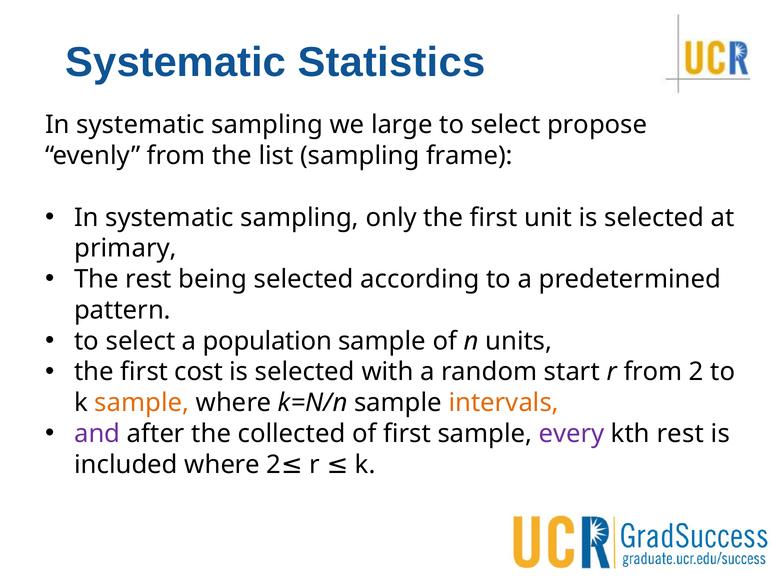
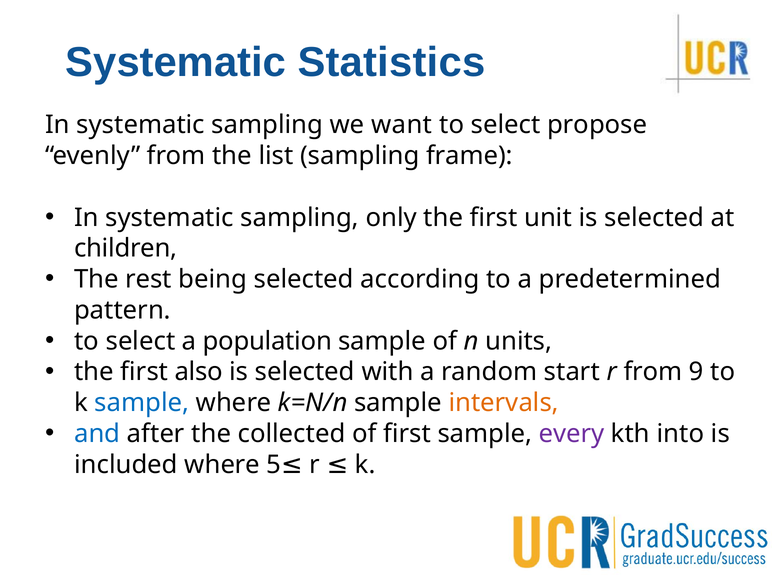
large: large -> want (402, 125)
primary: primary -> children (126, 248)
cost: cost -> also (199, 372)
from 2: 2 -> 9 (696, 372)
sample colour: orange -> blue (142, 403)
and colour: purple -> blue (97, 434)
kth rest: rest -> into (680, 434)
where 2: 2 -> 5 (274, 465)
